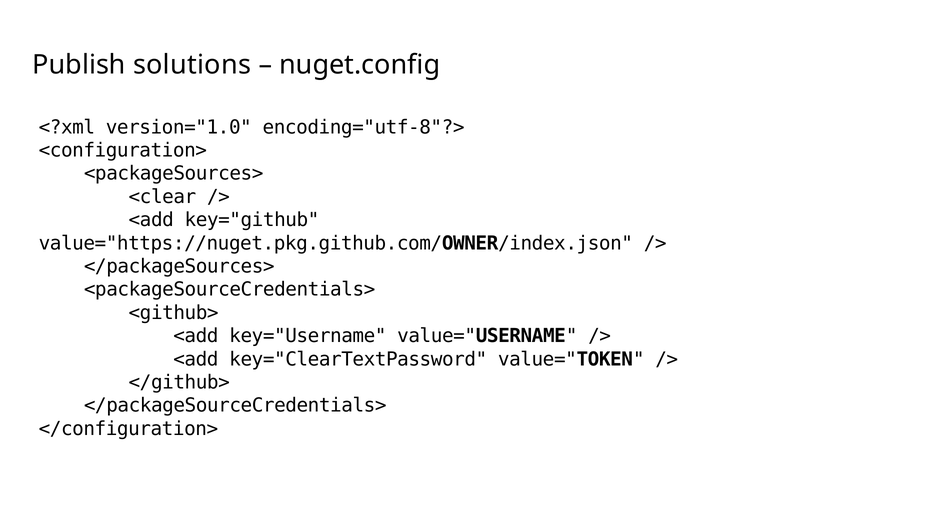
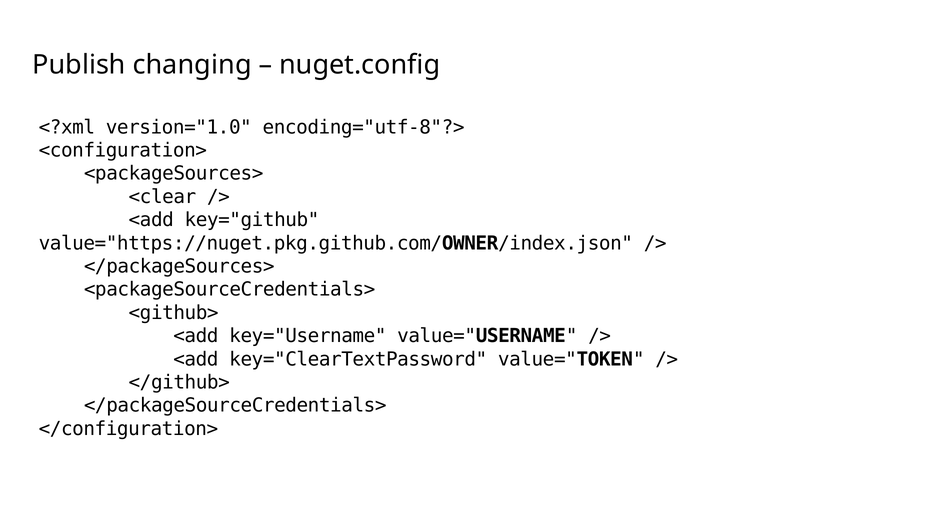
solutions: solutions -> changing (192, 65)
